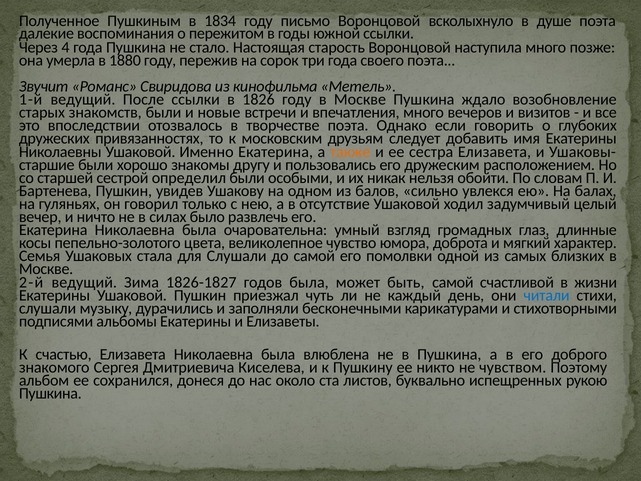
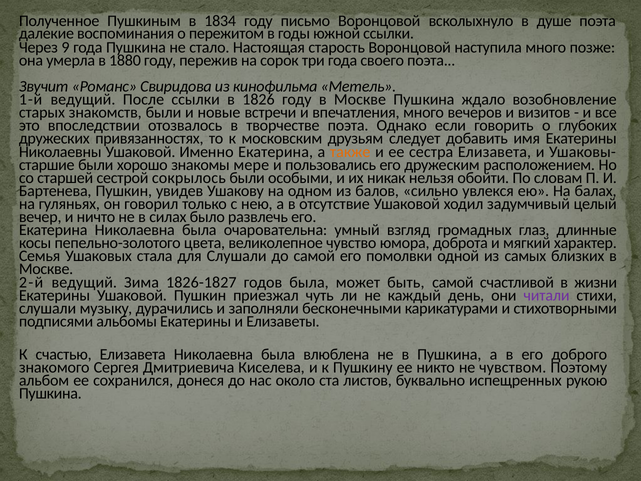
4: 4 -> 9 (66, 47)
другу: другу -> мере (251, 165)
определил: определил -> сокрылось (189, 178)
читали colour: blue -> purple (547, 295)
